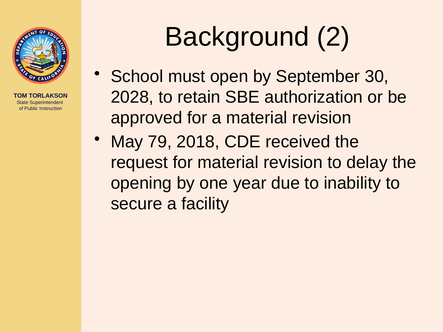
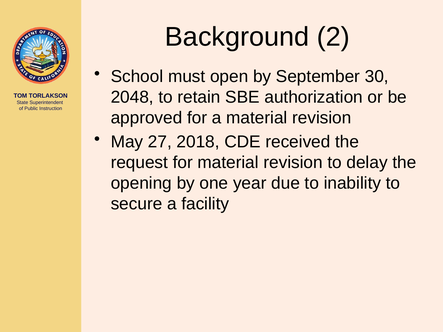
2028: 2028 -> 2048 (132, 97)
79: 79 -> 27 (160, 142)
